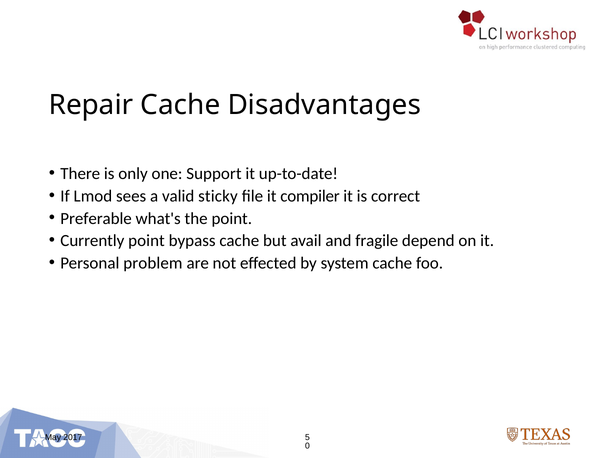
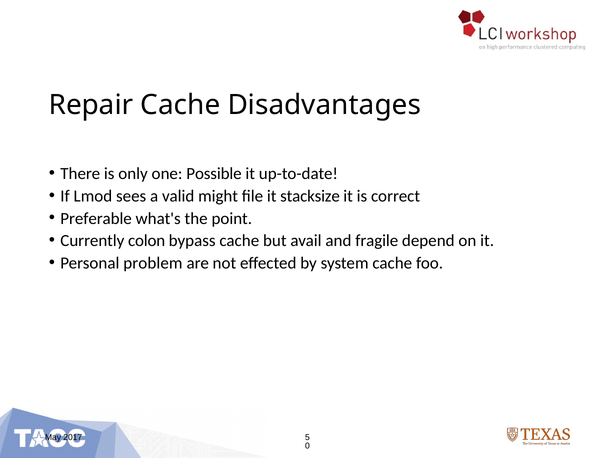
Support: Support -> Possible (214, 174)
sticky: sticky -> might (218, 196)
compiler: compiler -> stacksize (310, 196)
Currently point: point -> colon (147, 241)
